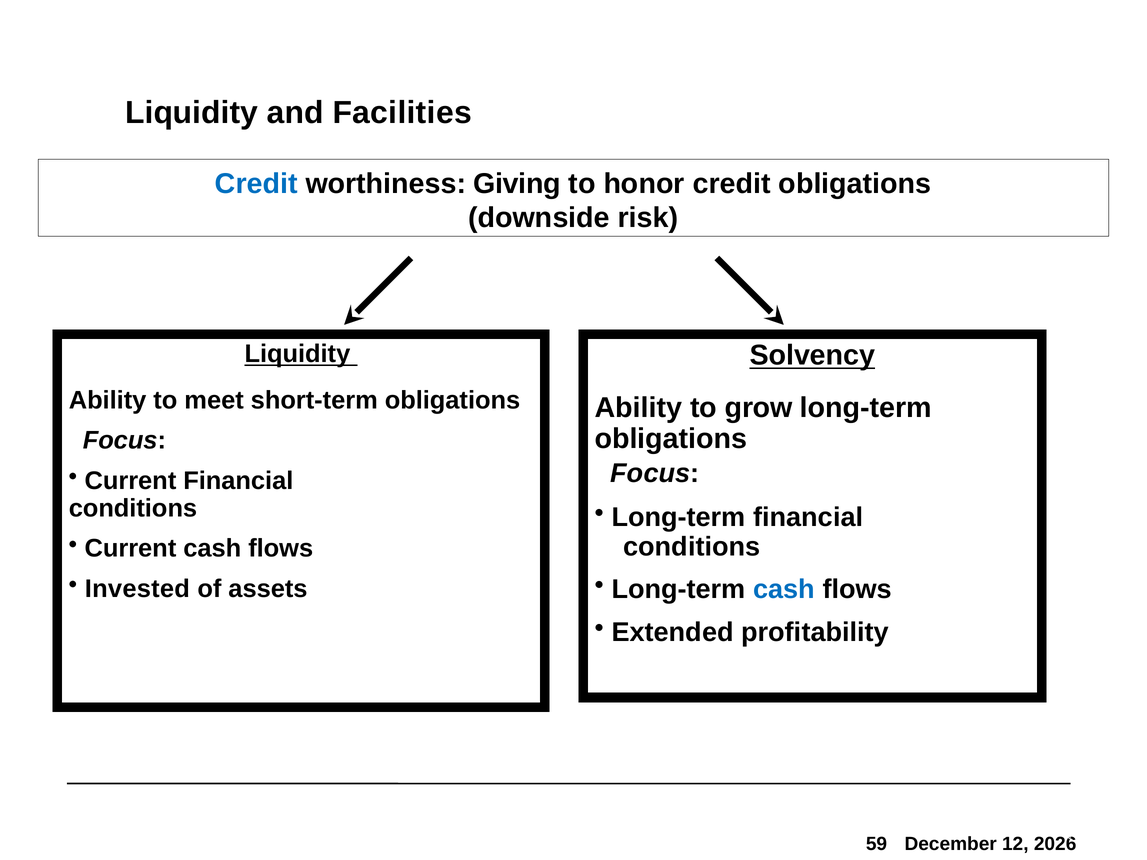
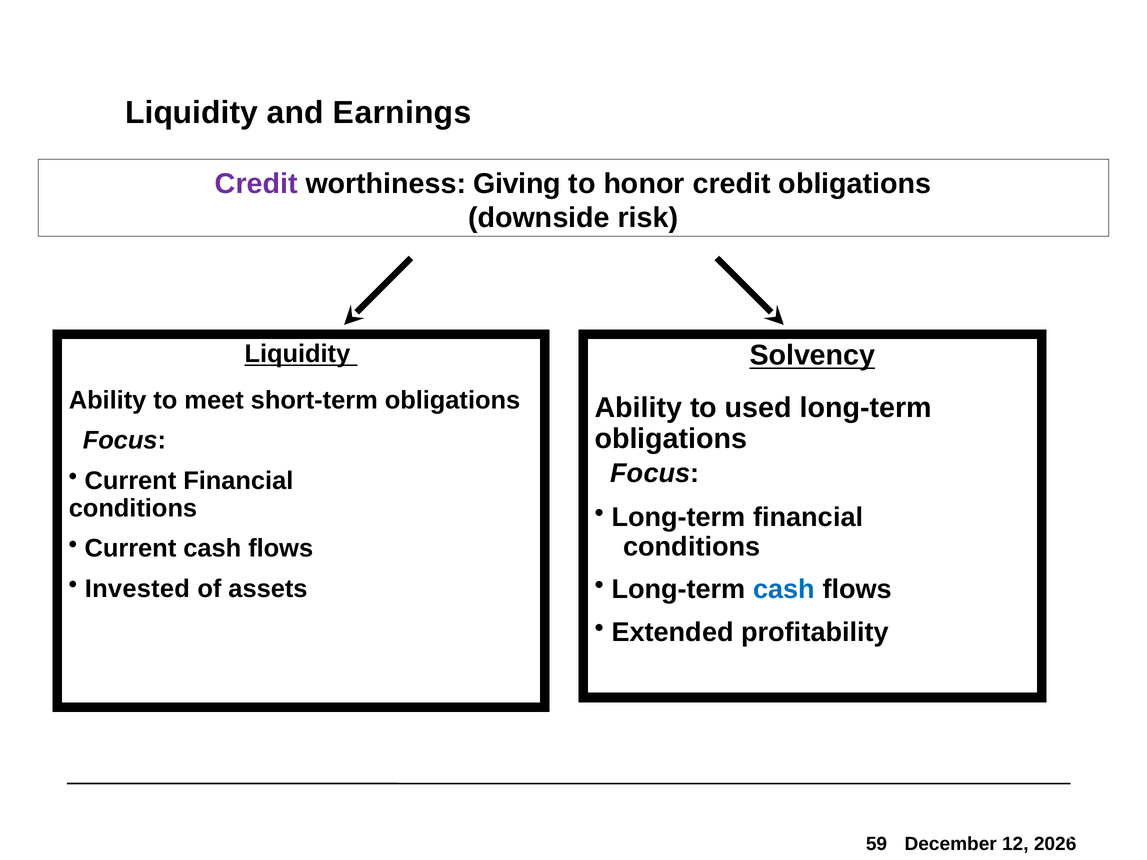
Facilities: Facilities -> Earnings (402, 113)
Credit colour: blue -> purple (256, 184)
grow: grow -> used (758, 408)
